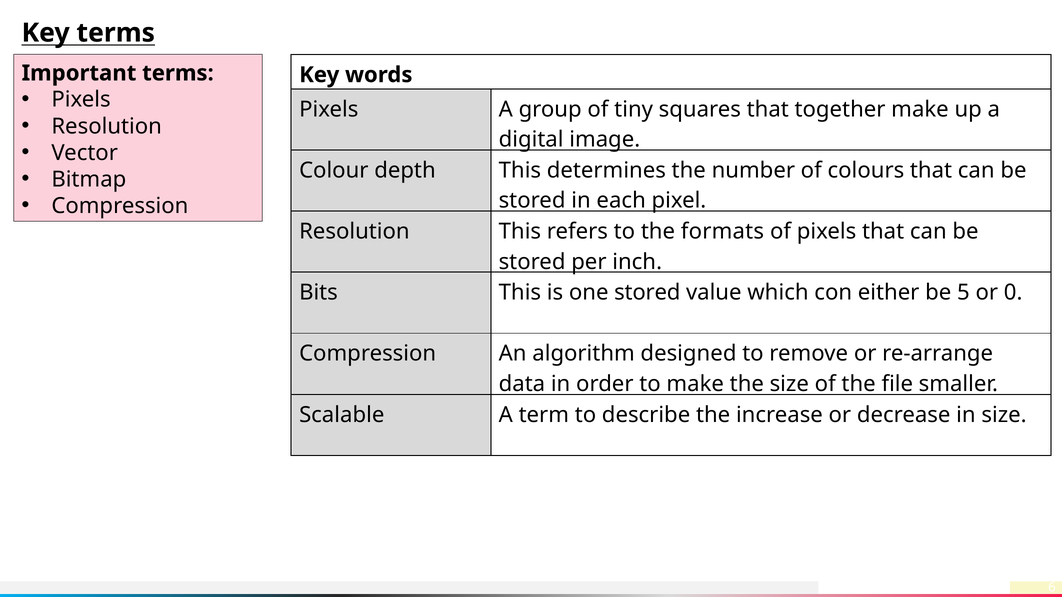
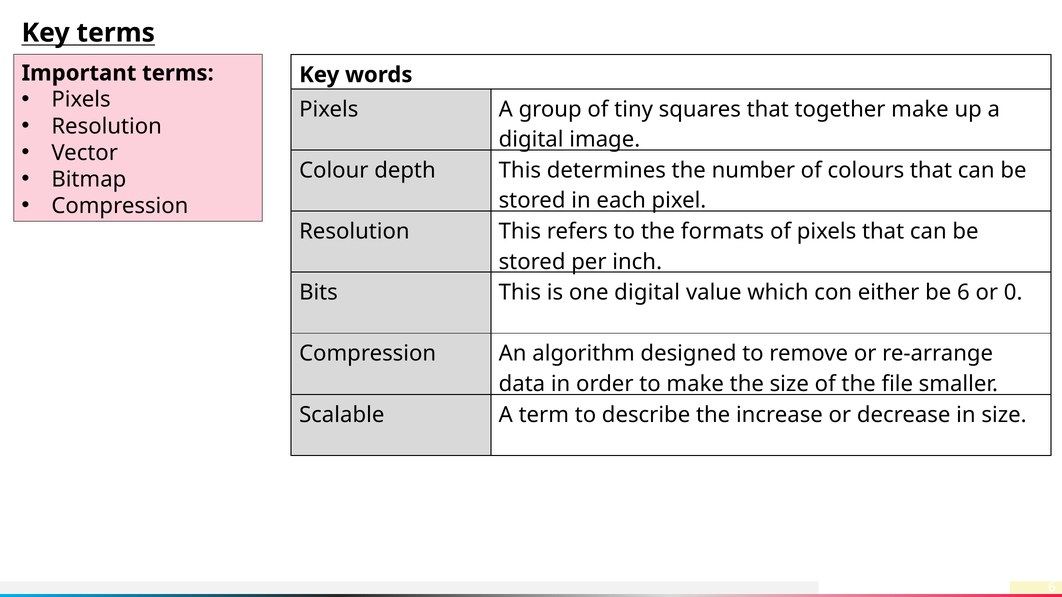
one stored: stored -> digital (647, 293)
be 5: 5 -> 6 (963, 293)
